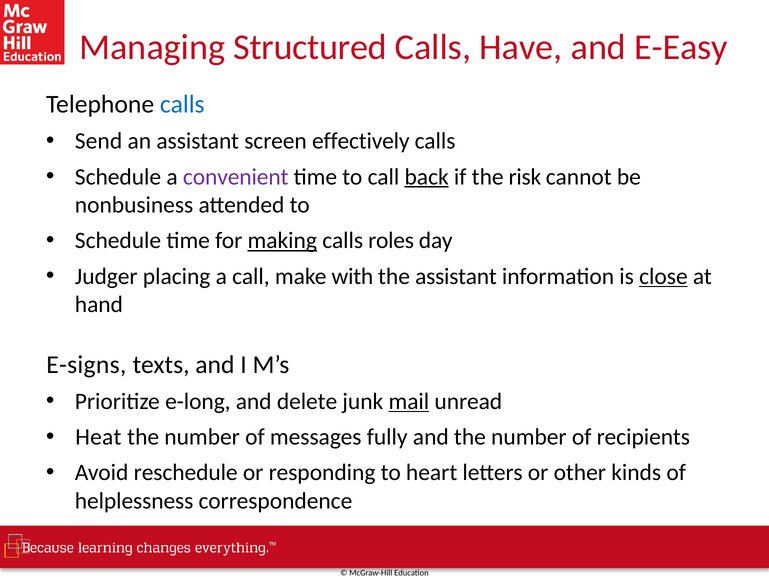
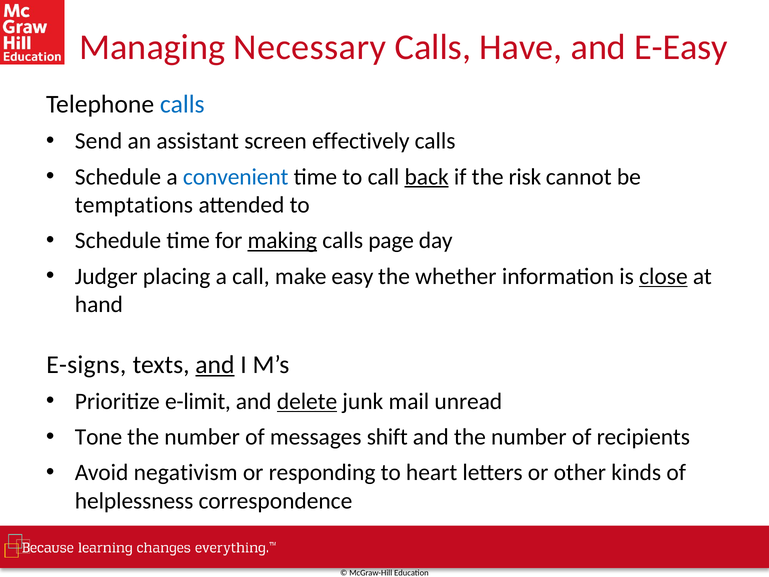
Structured: Structured -> Necessary (310, 47)
convenient colour: purple -> blue (236, 177)
nonbusiness: nonbusiness -> temptations (134, 205)
roles: roles -> page (391, 241)
with: with -> easy (352, 276)
the assistant: assistant -> whether (456, 276)
and underline: none -> present (215, 364)
e-long: e-long -> e-limit (198, 401)
delete underline: none -> present (307, 401)
mail underline: present -> none (409, 401)
Heat: Heat -> Tone (99, 437)
fully: fully -> shift (387, 437)
reschedule: reschedule -> negativism (186, 473)
